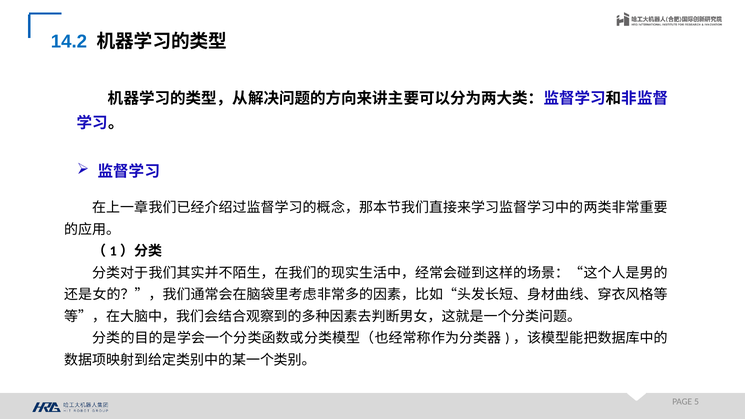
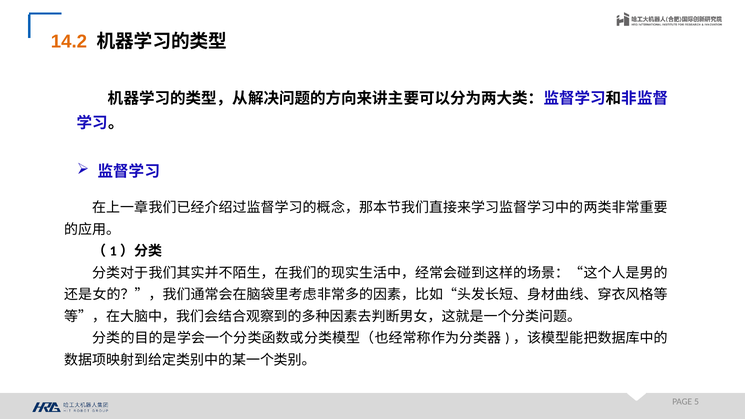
14.2 colour: blue -> orange (69, 42)
